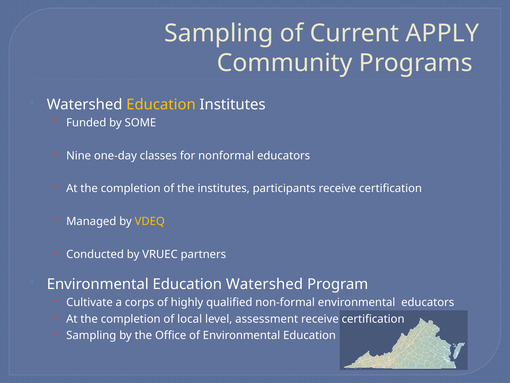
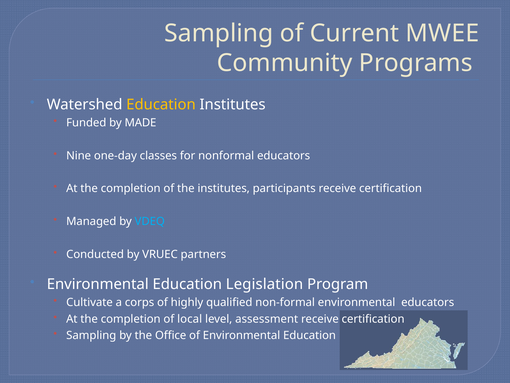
APPLY: APPLY -> MWEE (442, 33)
SOME: SOME -> MADE (141, 123)
VDEQ colour: yellow -> light blue (150, 221)
Education Watershed: Watershed -> Legislation (264, 284)
